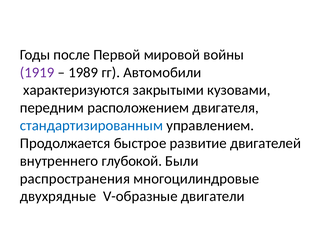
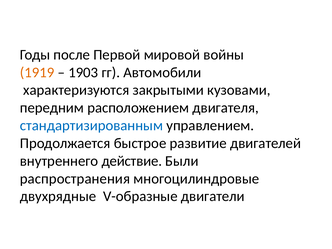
1919 colour: purple -> orange (37, 72)
1989: 1989 -> 1903 (83, 72)
глубокой: глубокой -> действие (132, 161)
